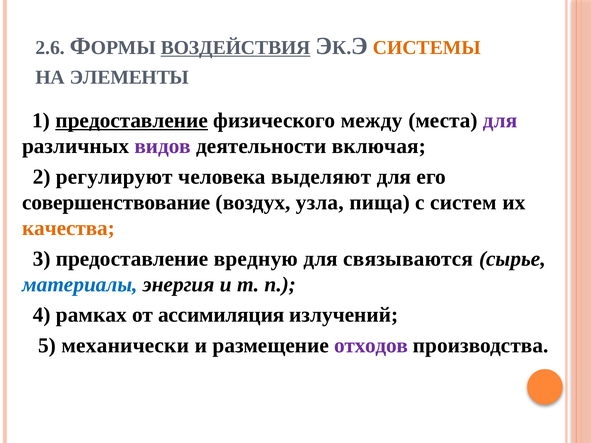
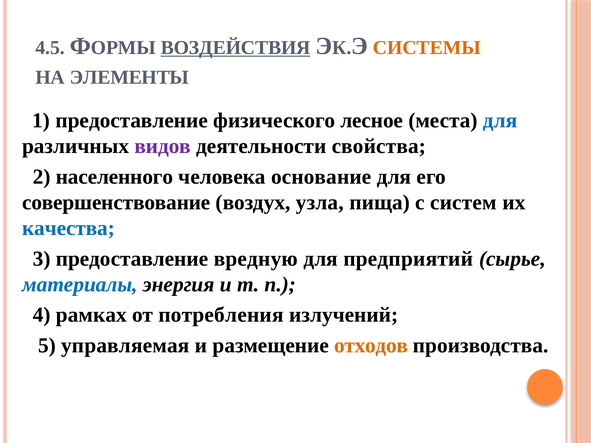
2.6: 2.6 -> 4.5 (50, 48)
предоставление underline: present -> none (132, 121)
между: между -> лесное (372, 121)
для colour: purple -> blue (500, 121)
включая: включая -> свойства (379, 146)
регулируют: регулируют -> населенного (114, 177)
выделяют: выделяют -> основание (321, 177)
качества colour: orange -> blue (69, 228)
связываются: связываются -> предприятий (408, 259)
ассимиляция: ассимиляция -> потребления (221, 315)
механически: механически -> управляемая (125, 346)
отходов colour: purple -> orange (371, 346)
